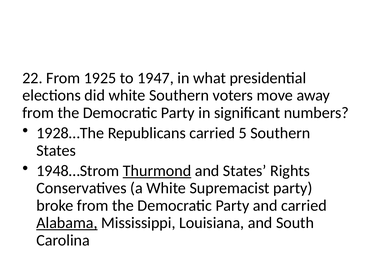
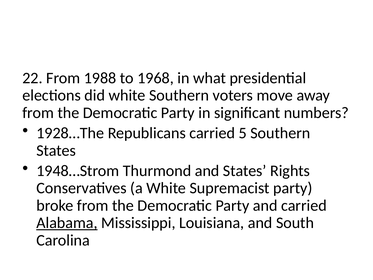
1925: 1925 -> 1988 (100, 78)
1947: 1947 -> 1968 (156, 78)
Thurmond underline: present -> none (157, 171)
